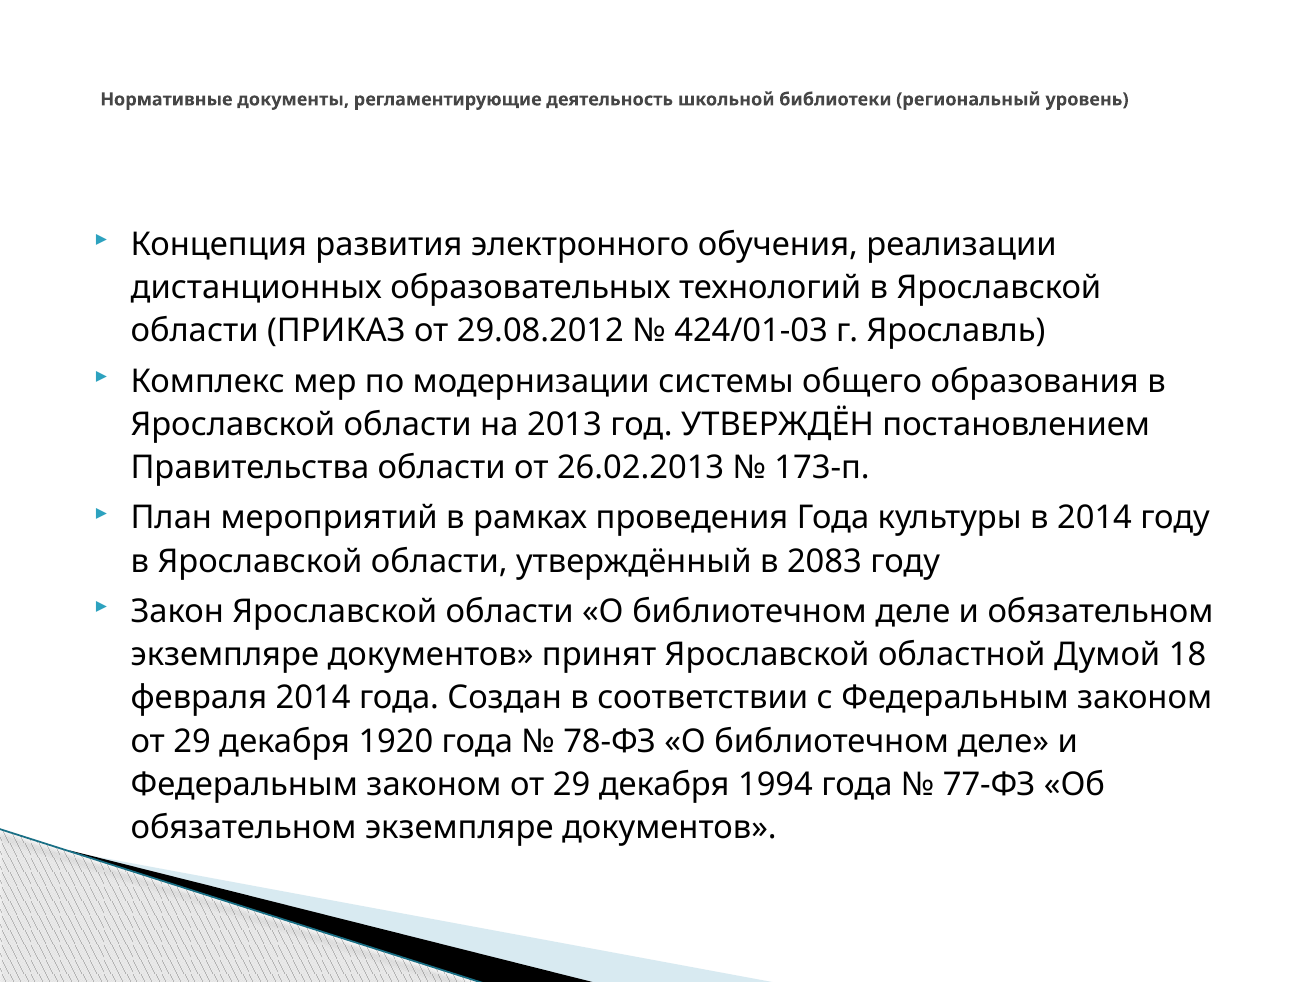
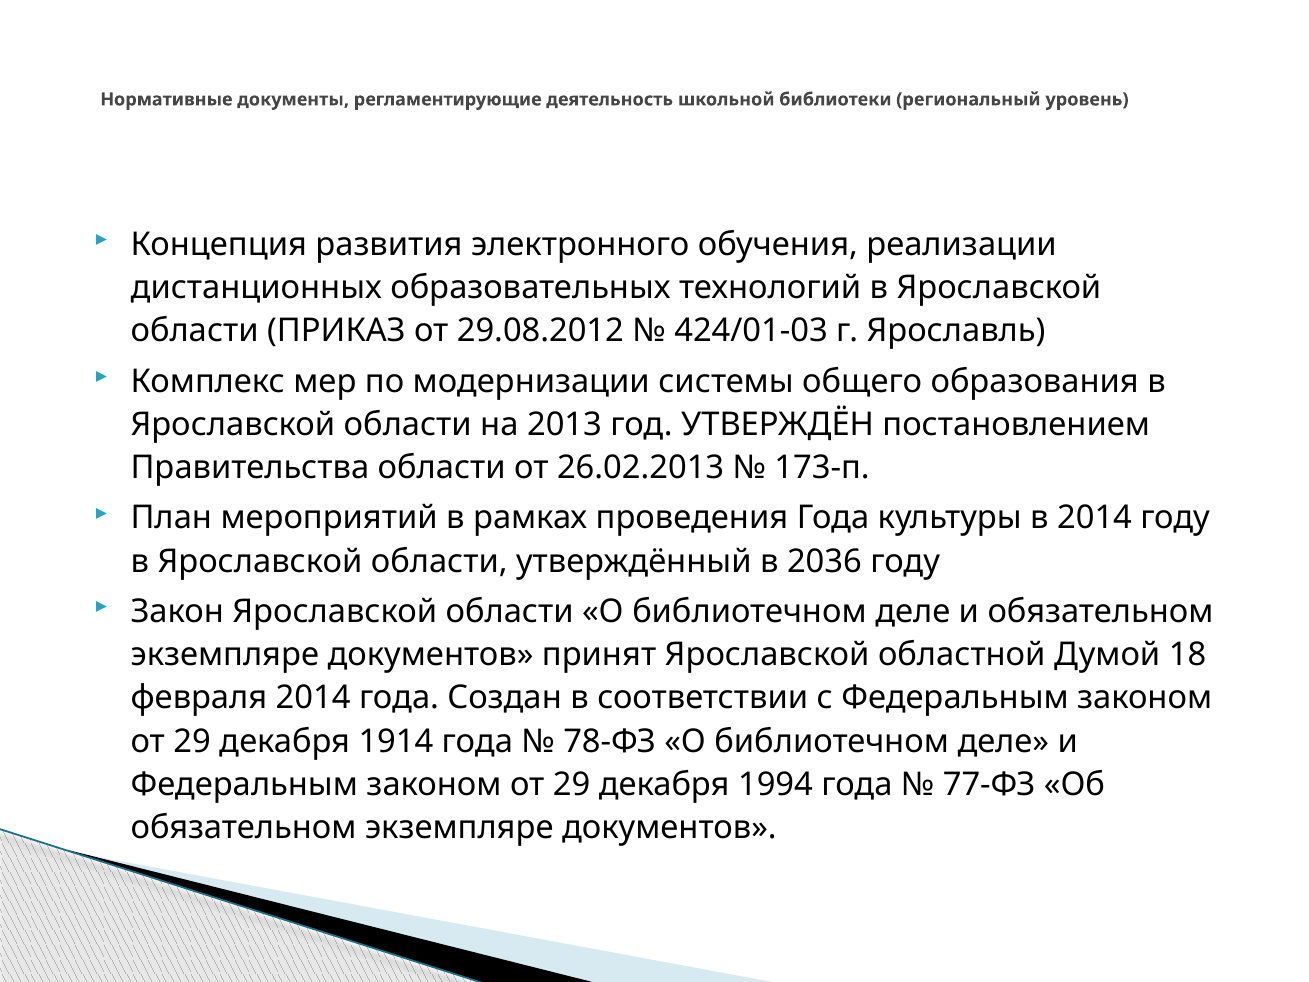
2083: 2083 -> 2036 (824, 561)
1920: 1920 -> 1914 (396, 741)
